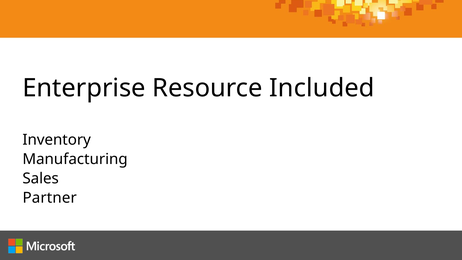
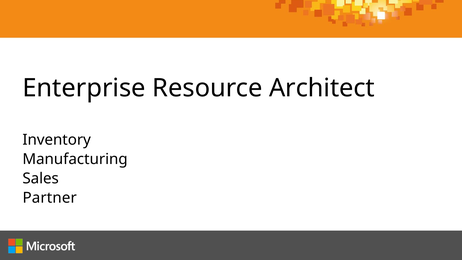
Included: Included -> Architect (322, 88)
